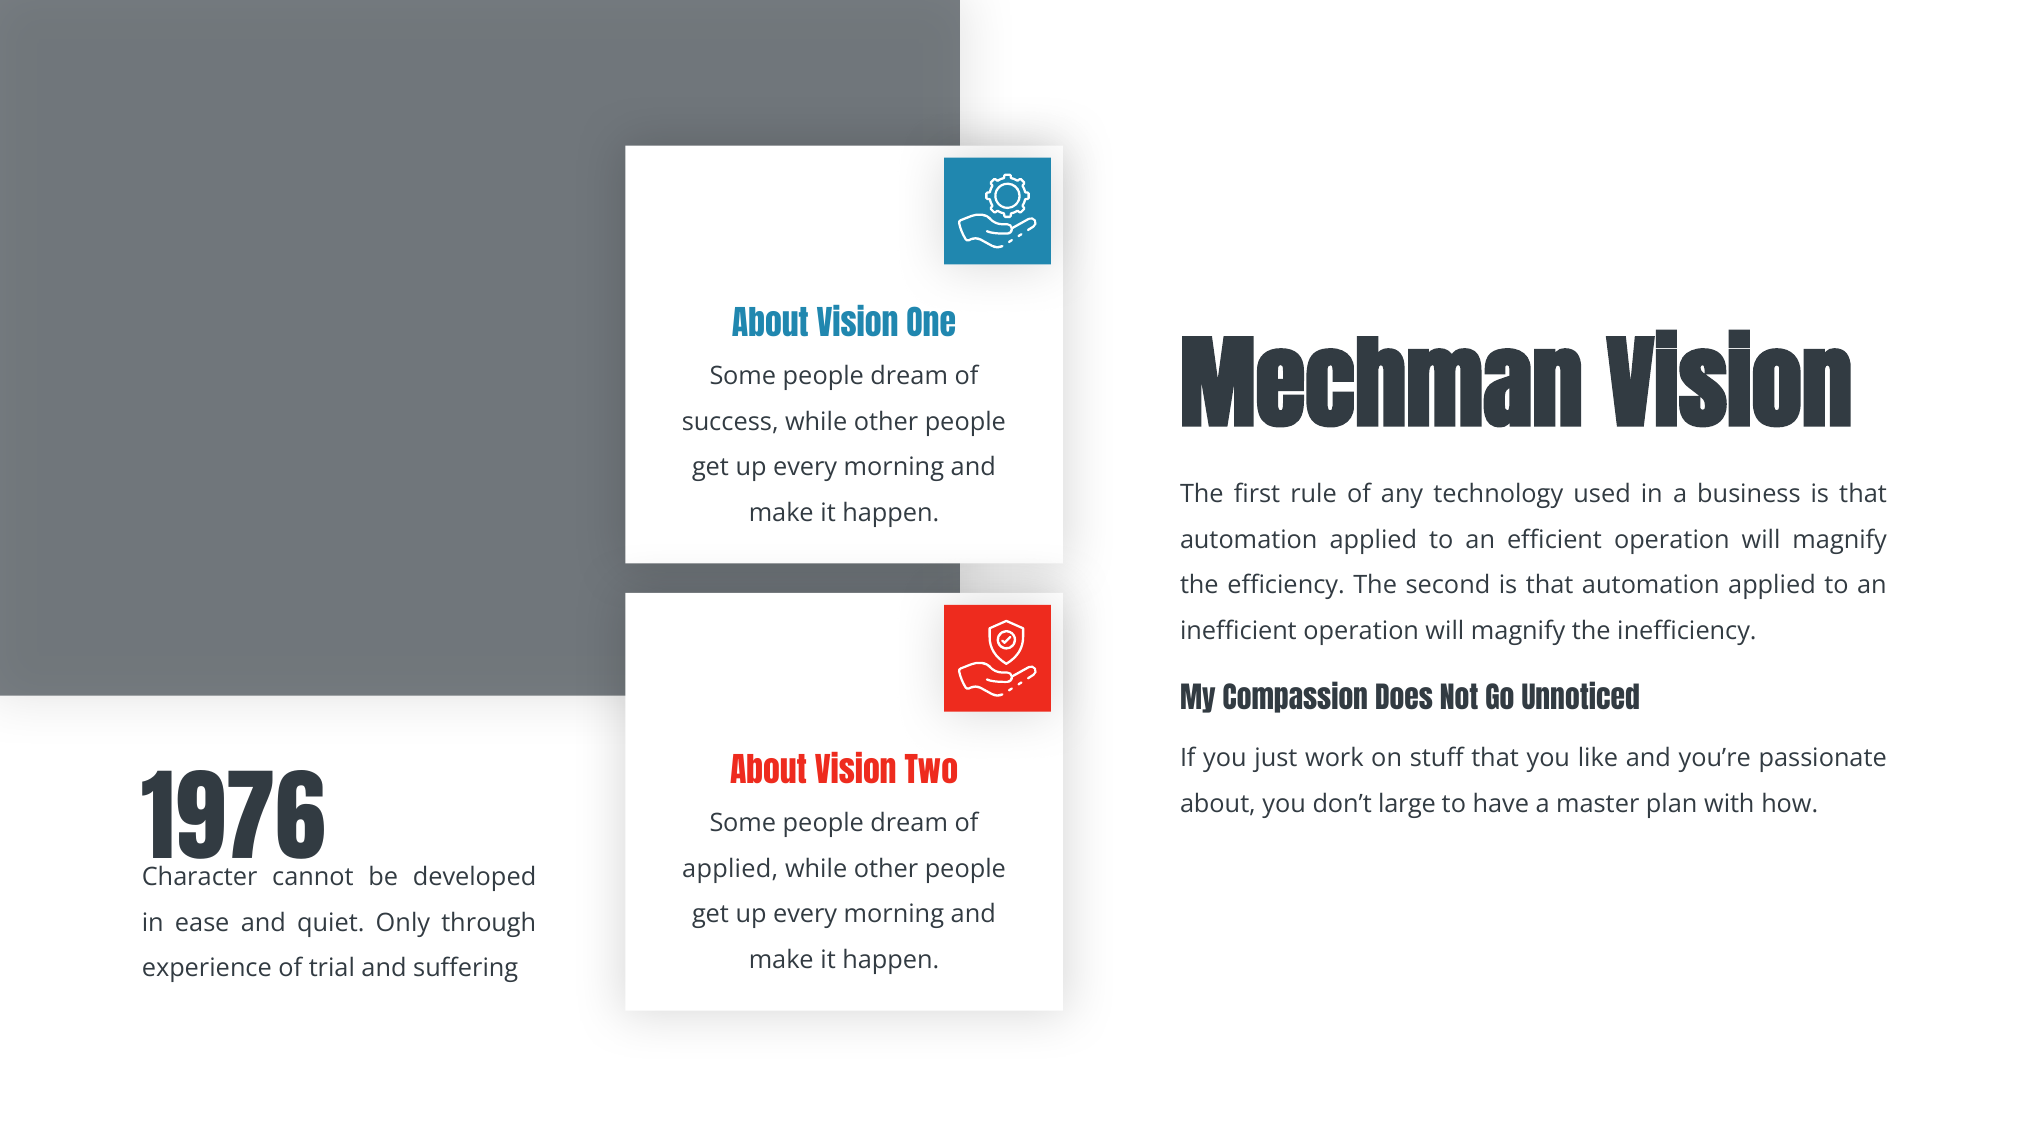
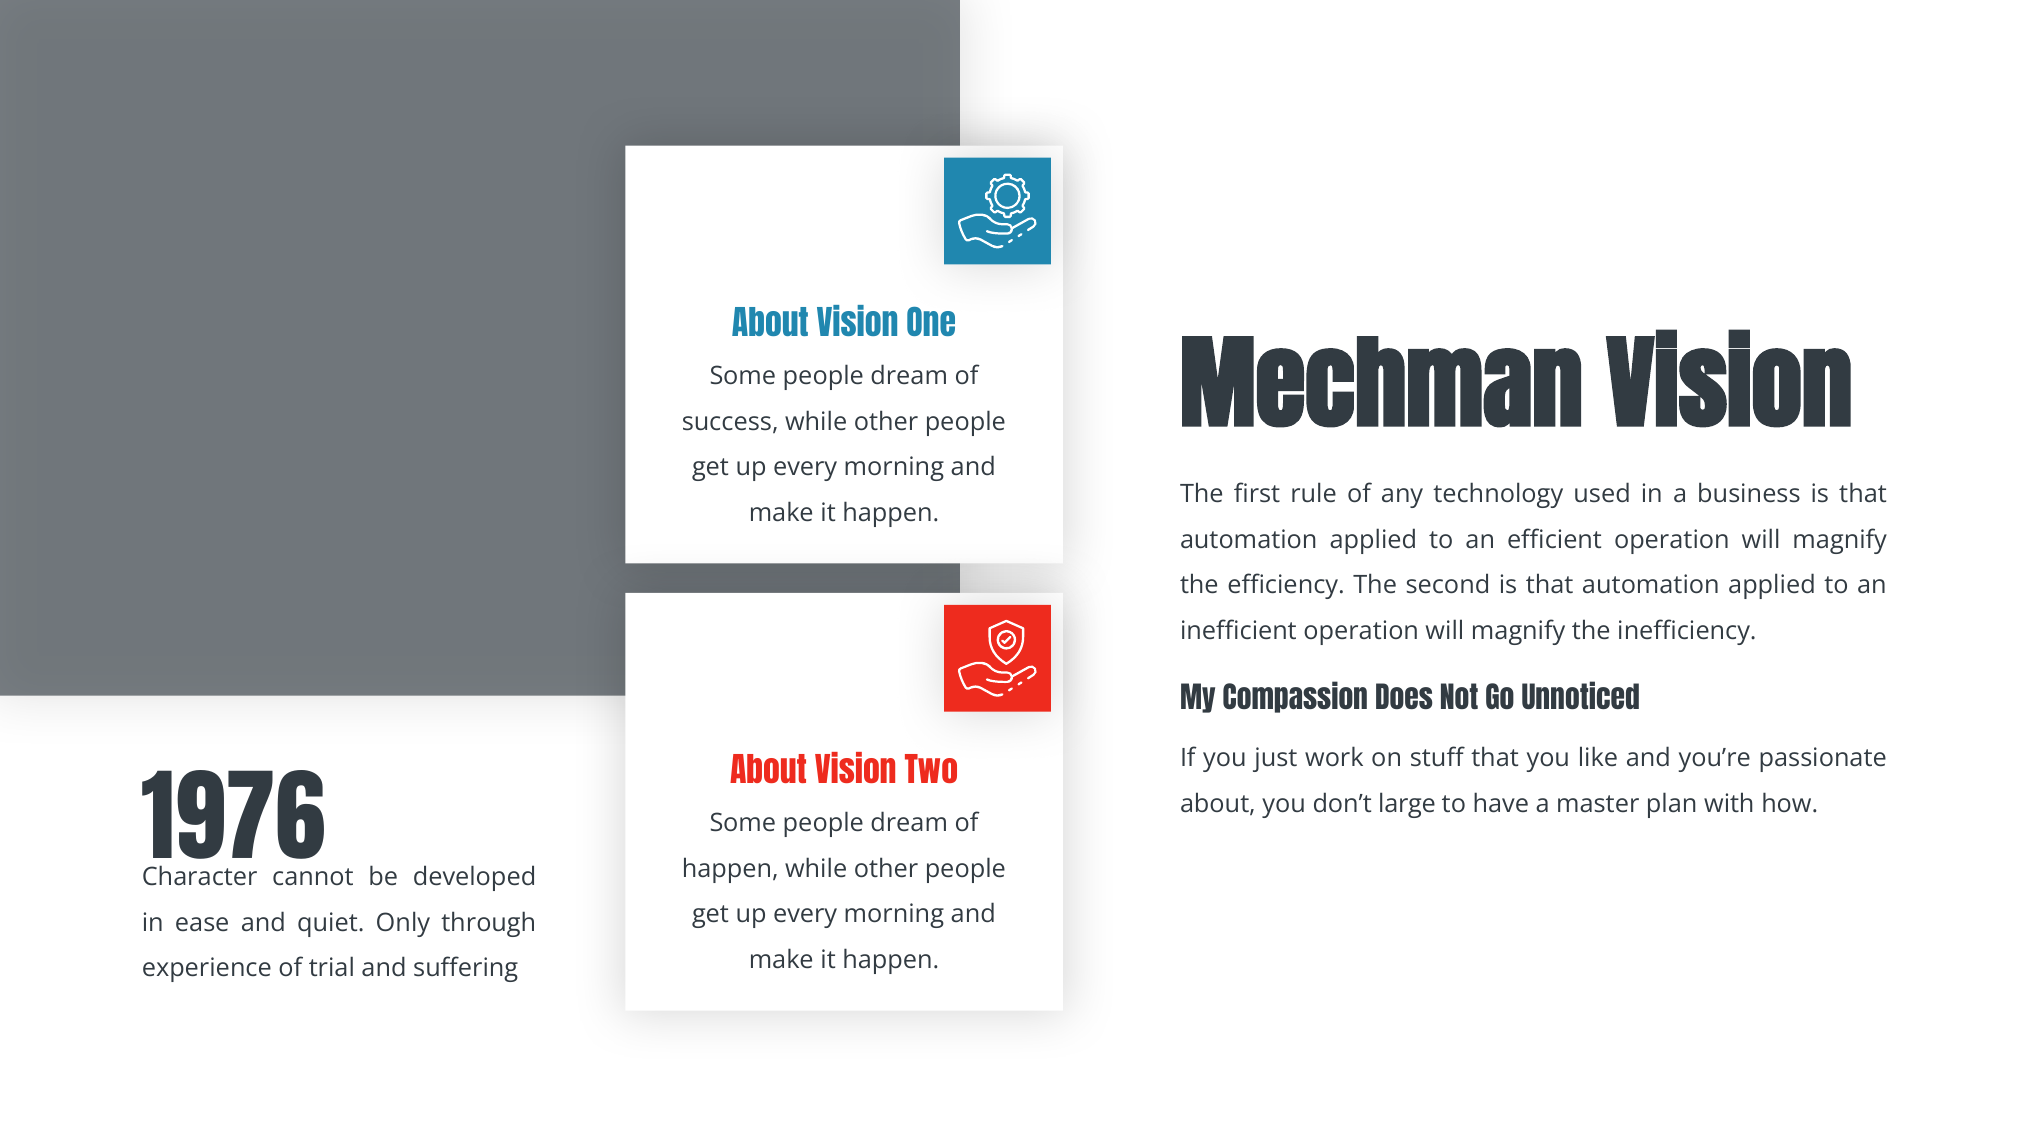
applied: applied -> happen (730, 869)
